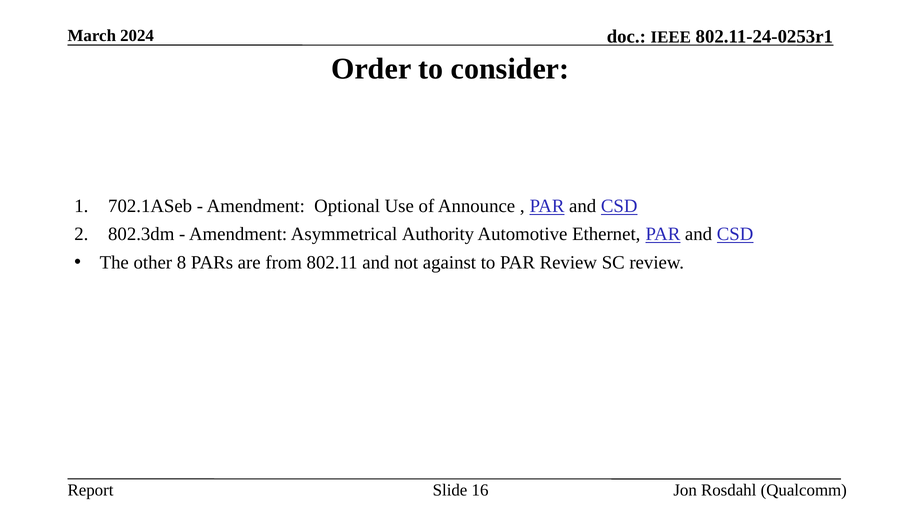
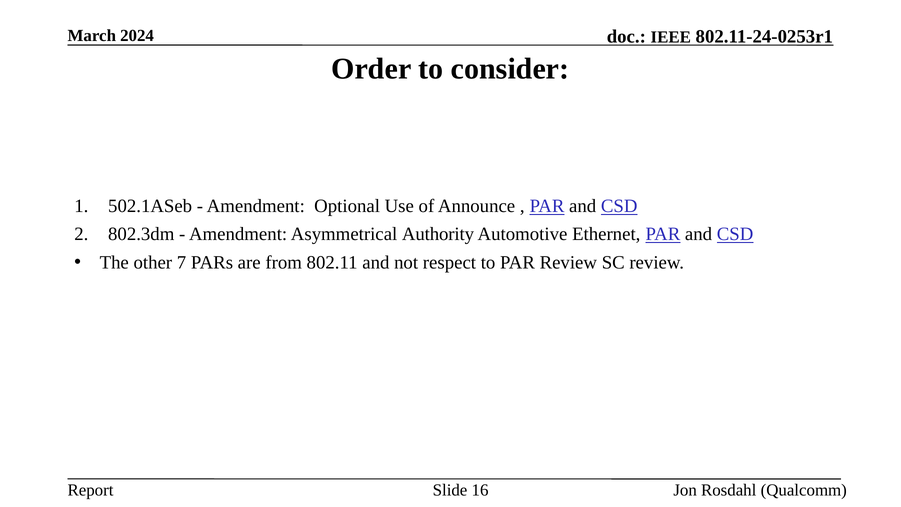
702.1ASeb: 702.1ASeb -> 502.1ASeb (150, 206)
8: 8 -> 7 (182, 262)
against: against -> respect (449, 262)
